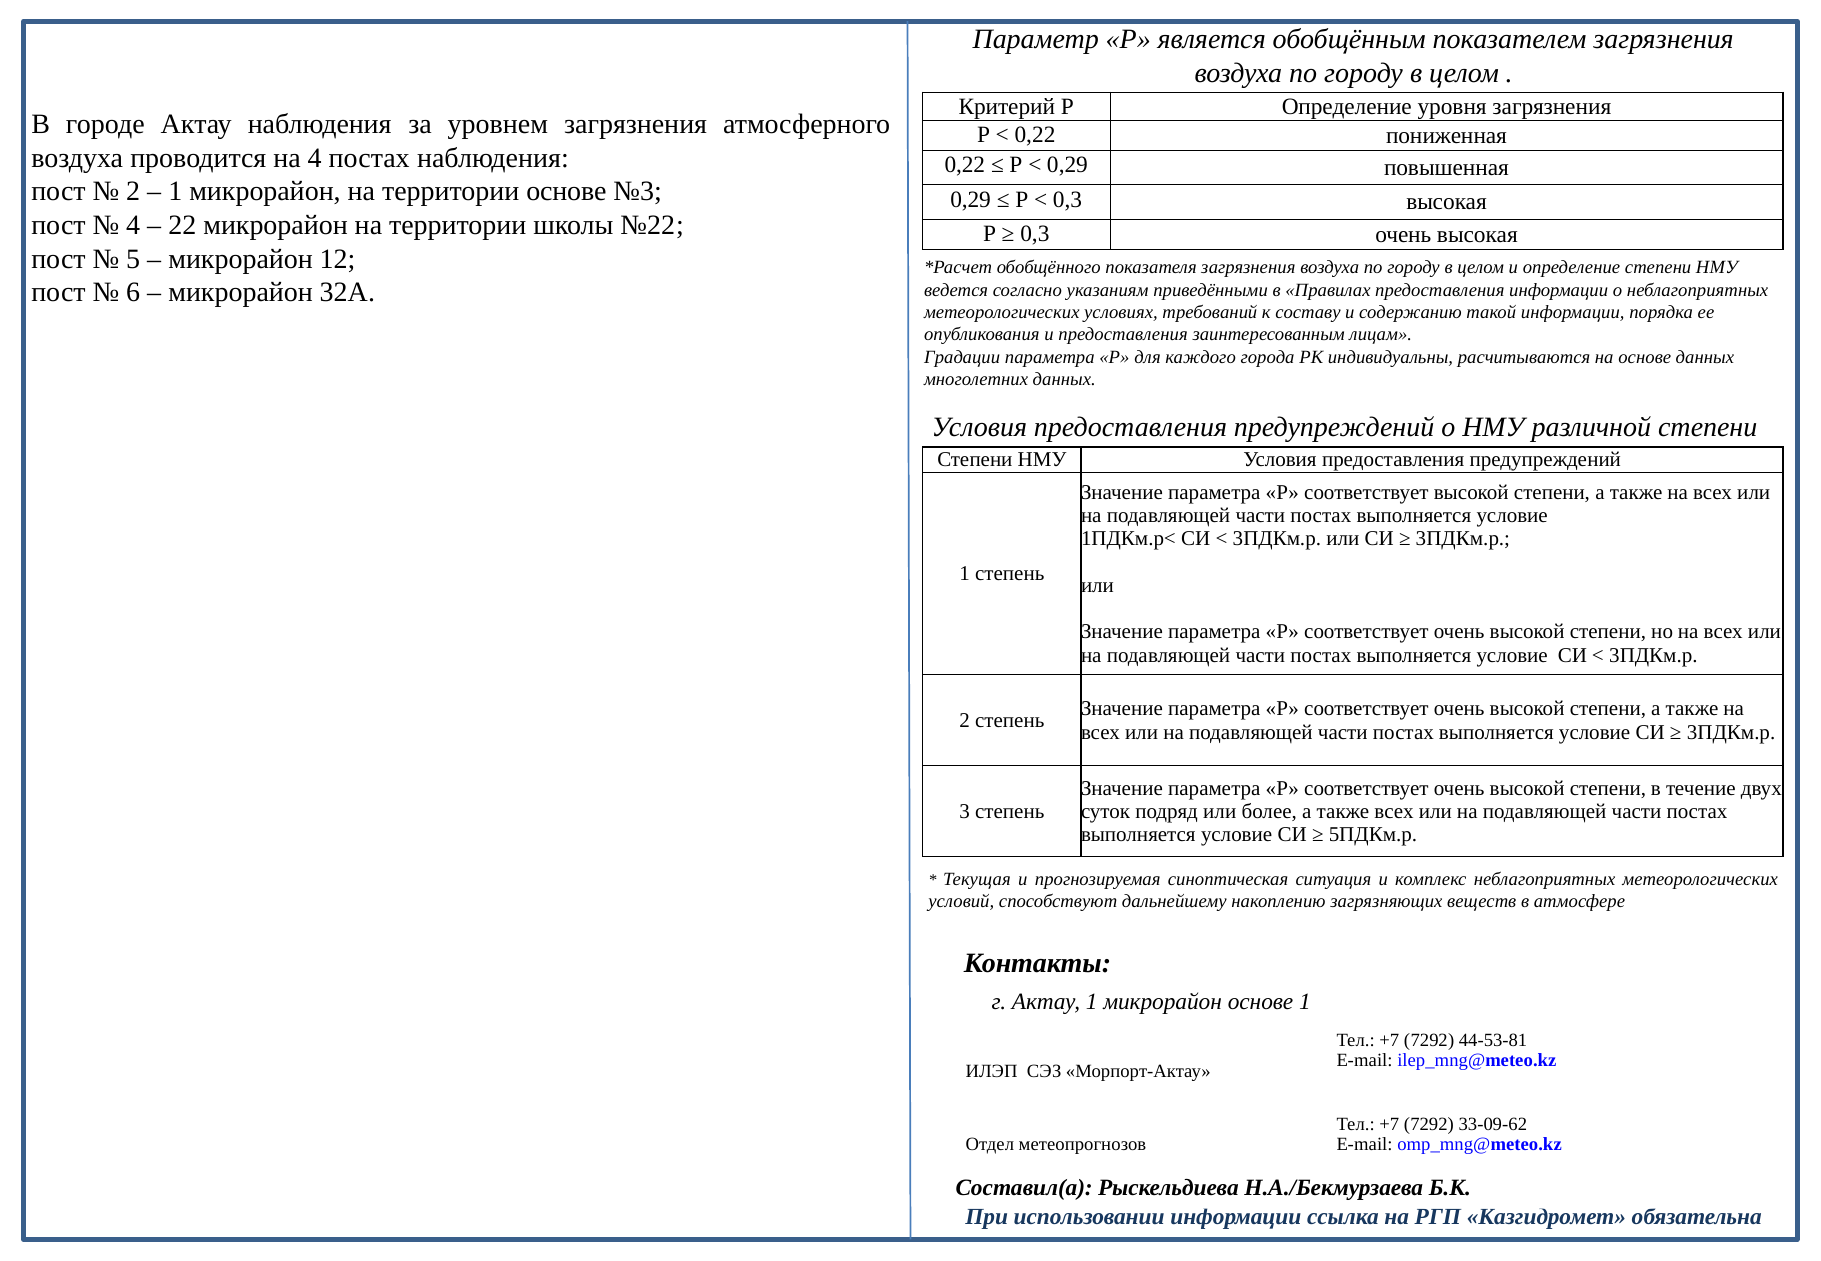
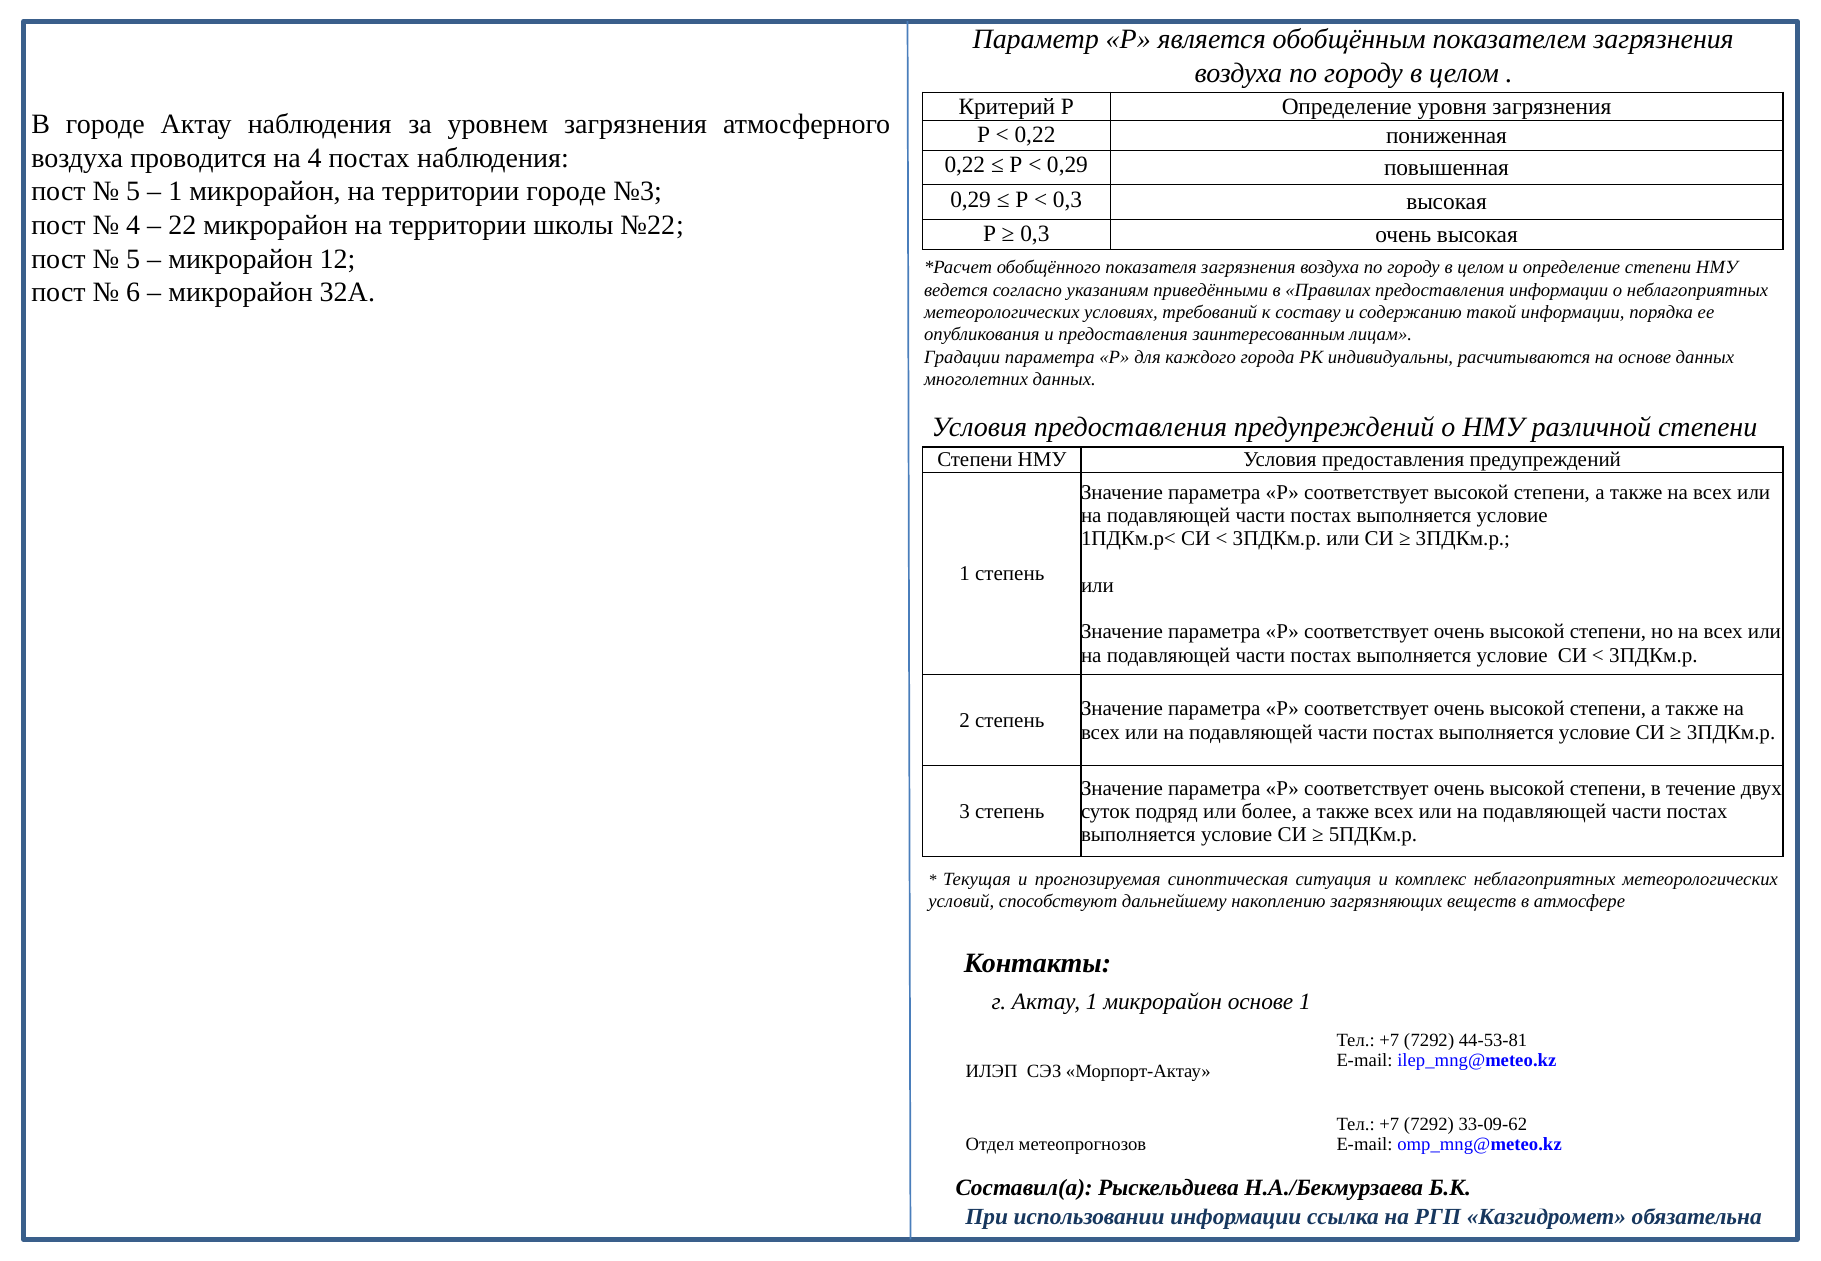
2: 2 -> 5 (133, 192)
территории основе: основе -> городе (566, 192)
